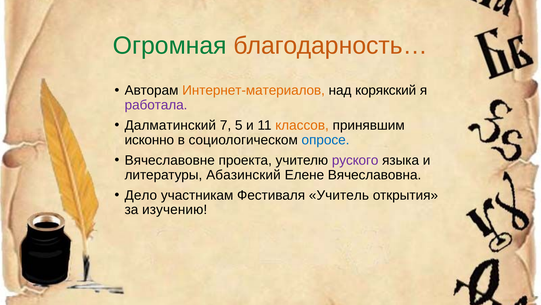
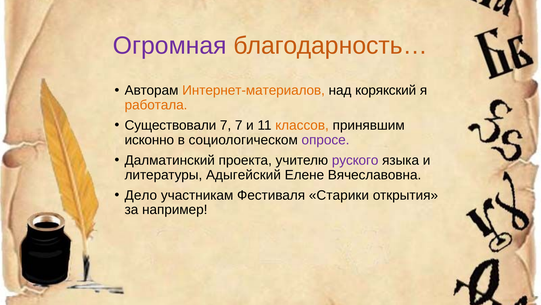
Огромная colour: green -> purple (170, 45)
работала colour: purple -> orange (156, 105)
Далматинский: Далматинский -> Существовали (170, 125)
7 5: 5 -> 7 (239, 125)
опросе colour: blue -> purple (326, 140)
Вячеславовне: Вячеславовне -> Далматинский (170, 160)
Абазинский: Абазинский -> Адыгейский (243, 175)
Учитель: Учитель -> Старики (339, 195)
изучению: изучению -> например (175, 209)
